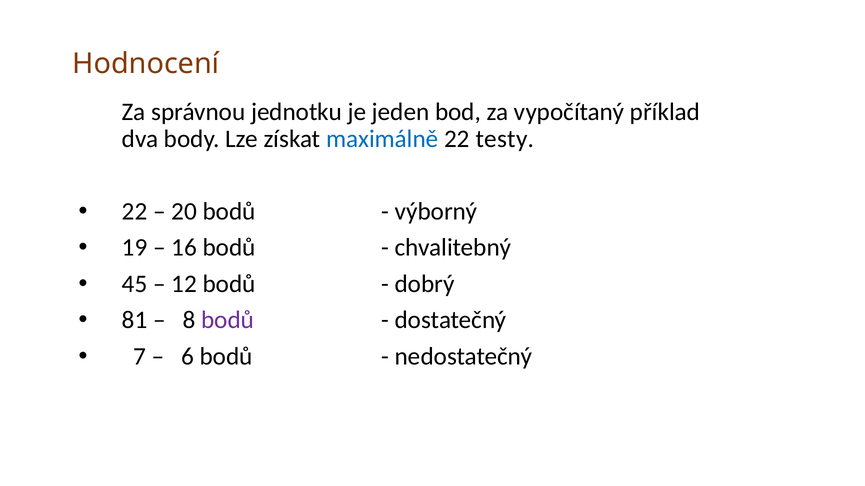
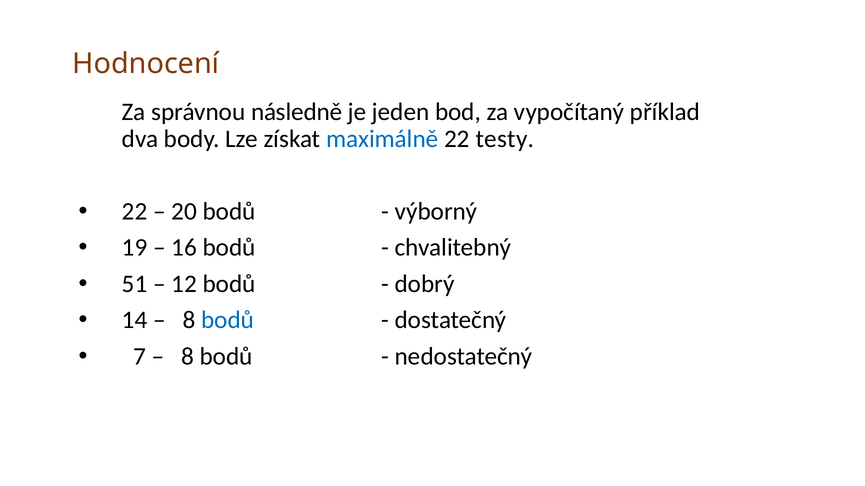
jednotku: jednotku -> následně (297, 112)
45: 45 -> 51 (135, 284)
81: 81 -> 14 (135, 320)
bodů colour: purple -> blue (228, 320)
6: 6 -> 8 (188, 357)
